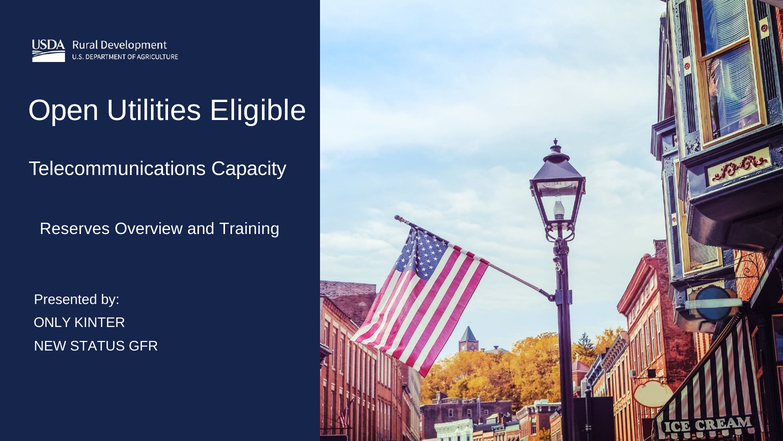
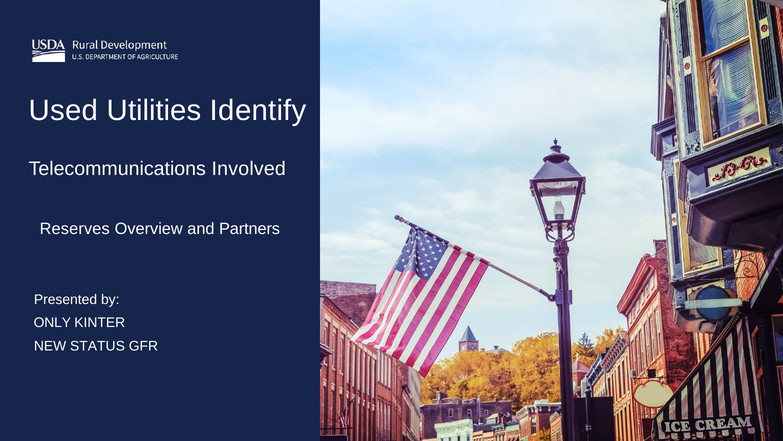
Open: Open -> Used (64, 110)
Eligible: Eligible -> Identify (258, 110)
Capacity: Capacity -> Involved (249, 168)
Training: Training -> Partners (250, 228)
